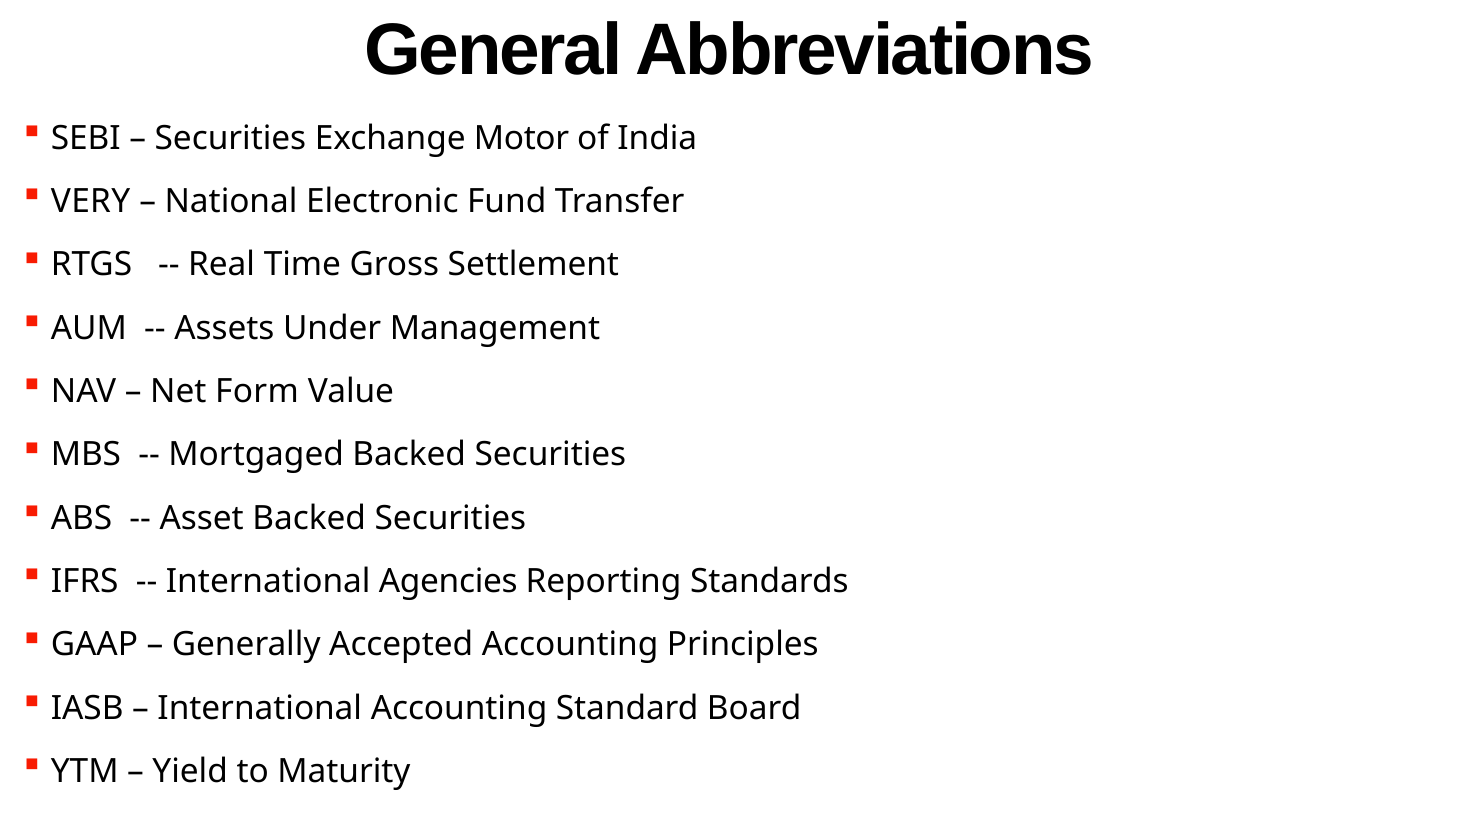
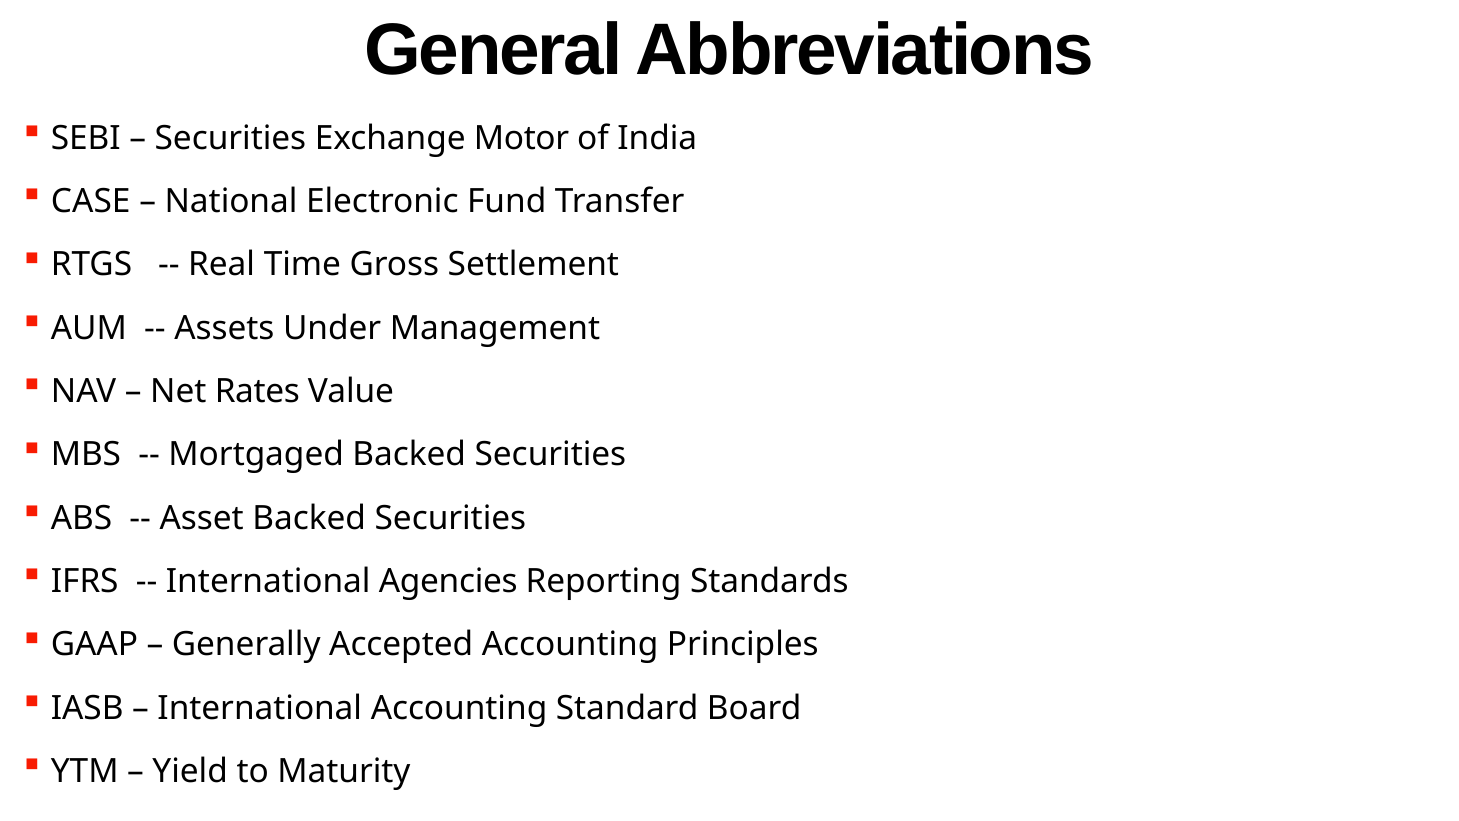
VERY: VERY -> CASE (91, 201)
Form: Form -> Rates (257, 391)
